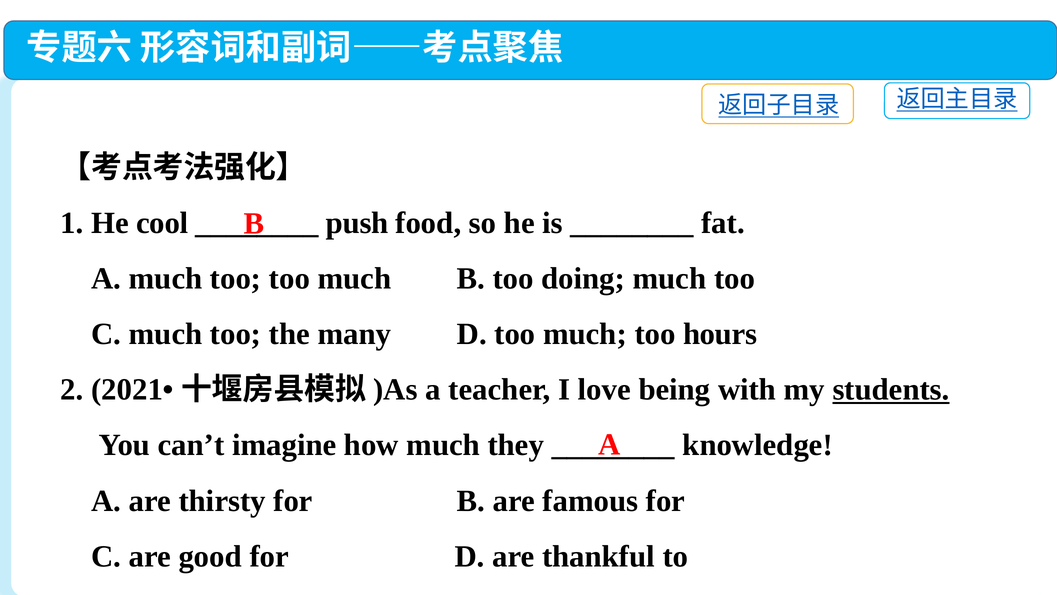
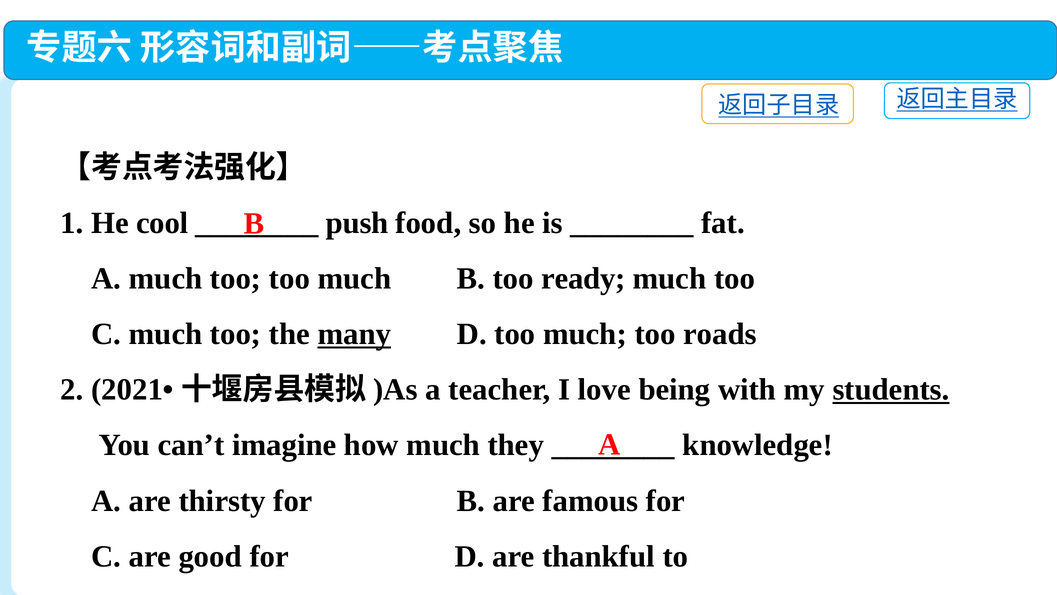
doing: doing -> ready (583, 278)
many underline: none -> present (354, 334)
hours: hours -> roads (720, 334)
